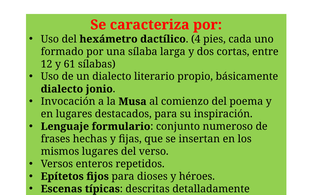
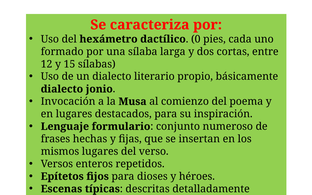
4: 4 -> 0 (196, 39)
61: 61 -> 15 (69, 64)
